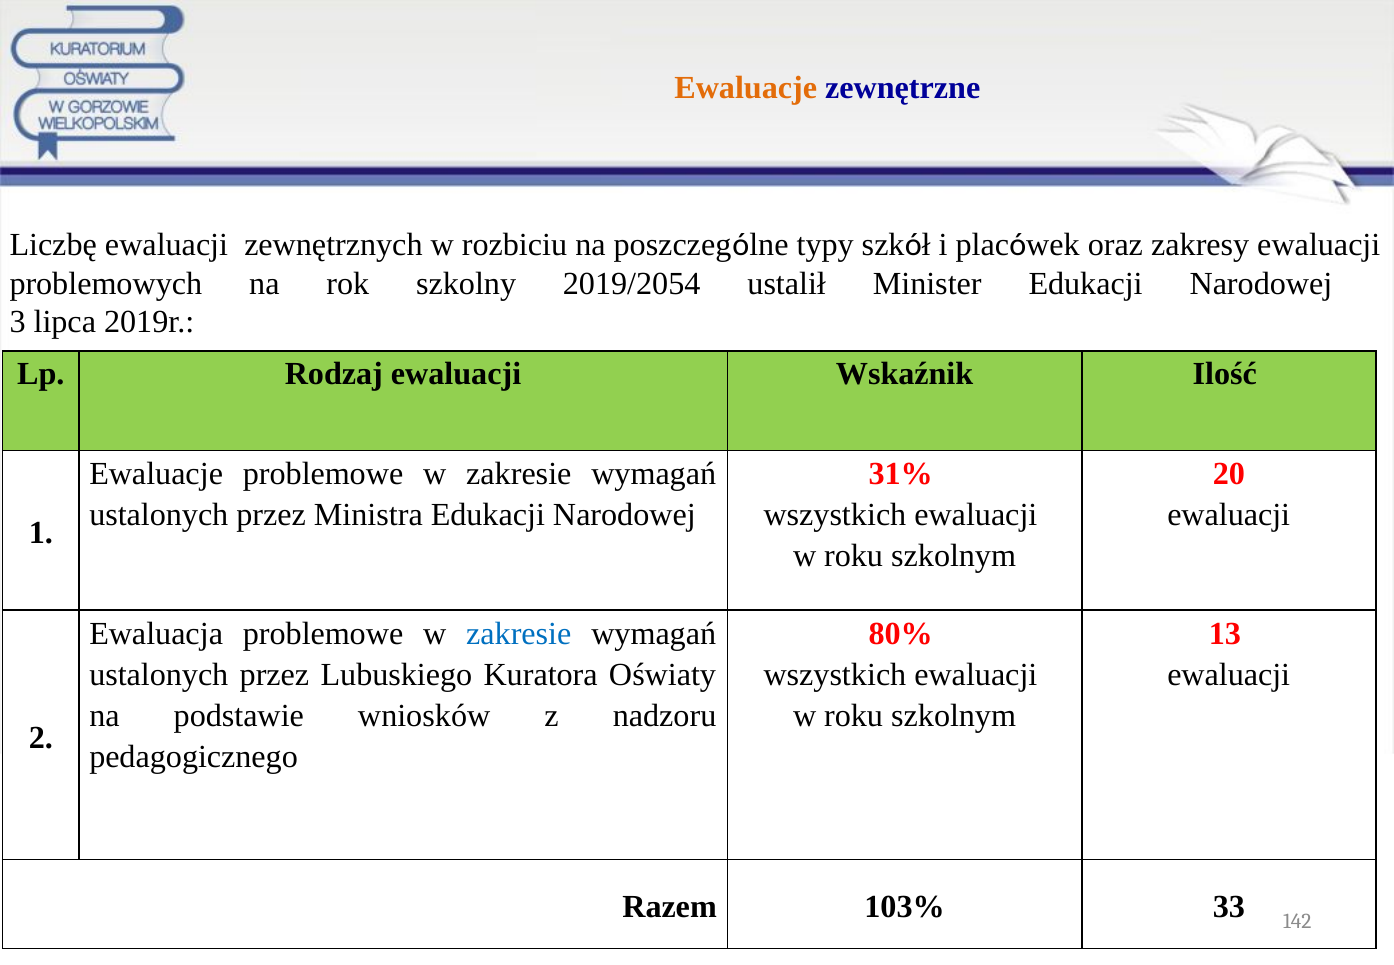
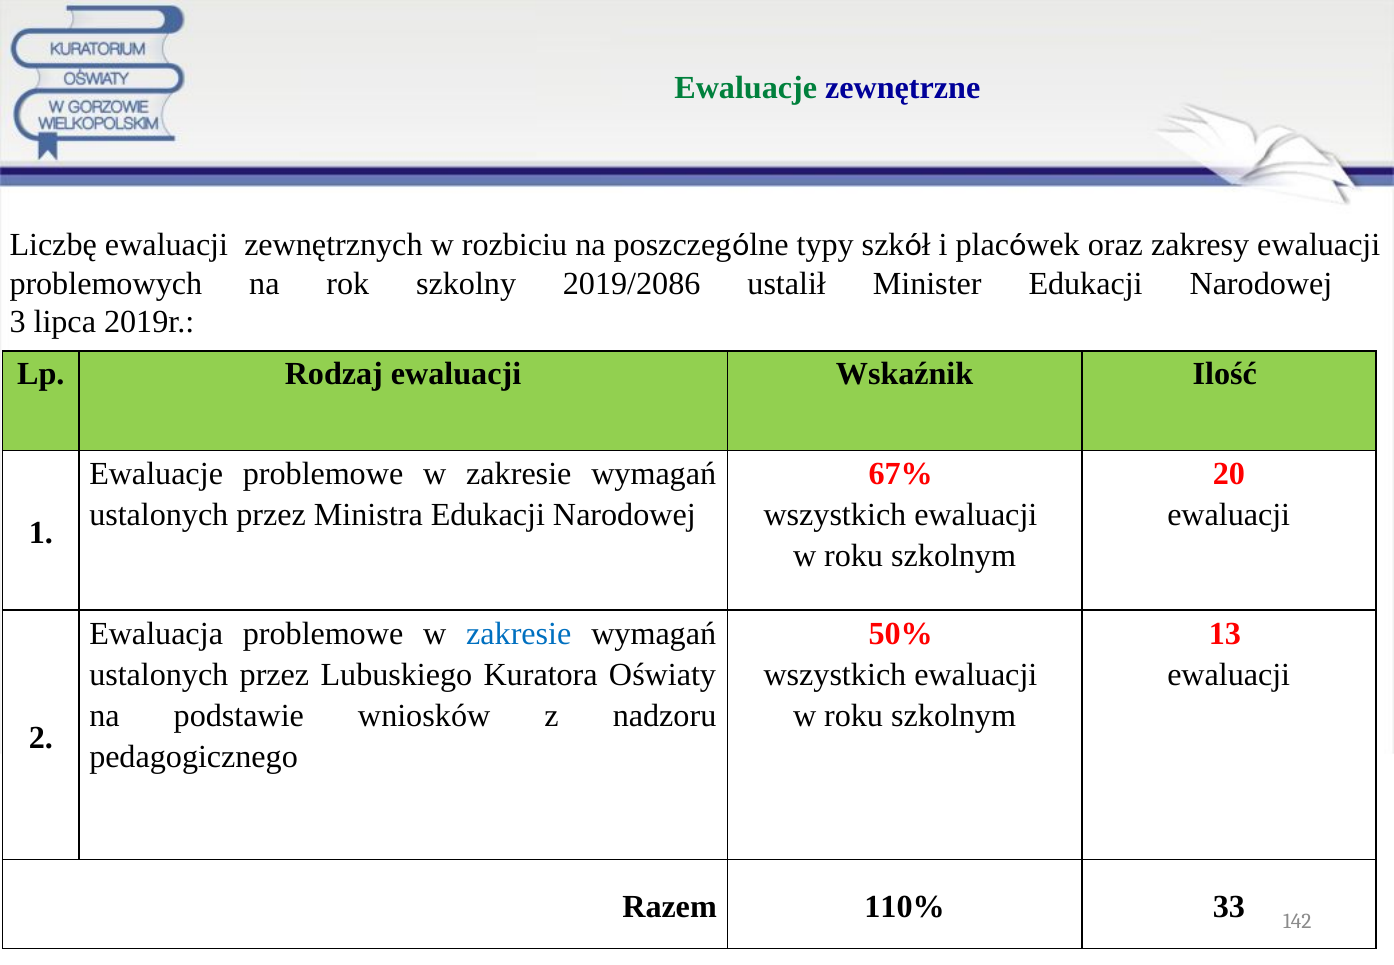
Ewaluacje colour: orange -> green (746, 88)
2019/2054: 2019/2054 -> 2019/2086 (632, 284)
31%: 31% -> 67% (901, 474)
80%: 80% -> 50% (901, 634)
103%: 103% -> 110% (905, 907)
